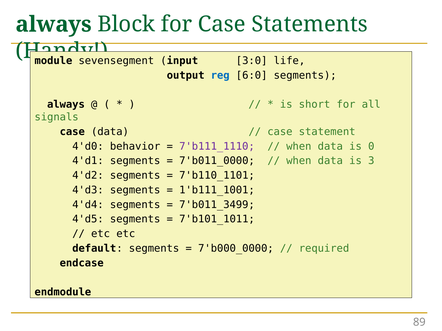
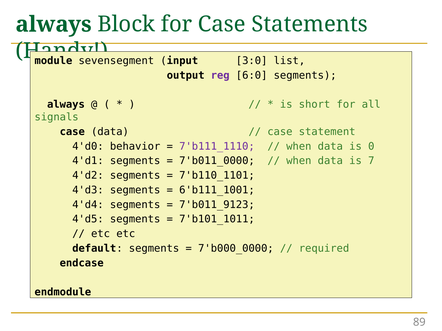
life: life -> list (289, 61)
reg colour: blue -> purple (220, 75)
3: 3 -> 7 (371, 161)
1'b111_1001: 1'b111_1001 -> 6'b111_1001 (217, 190)
7'b011_3499: 7'b011_3499 -> 7'b011_9123 (217, 205)
